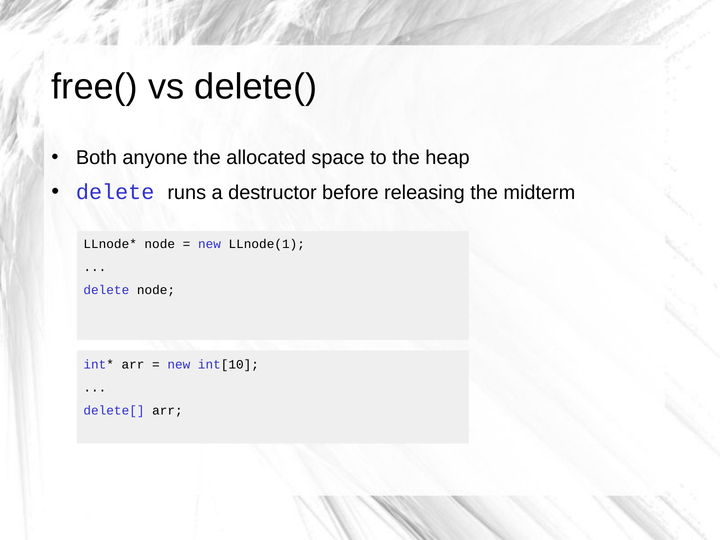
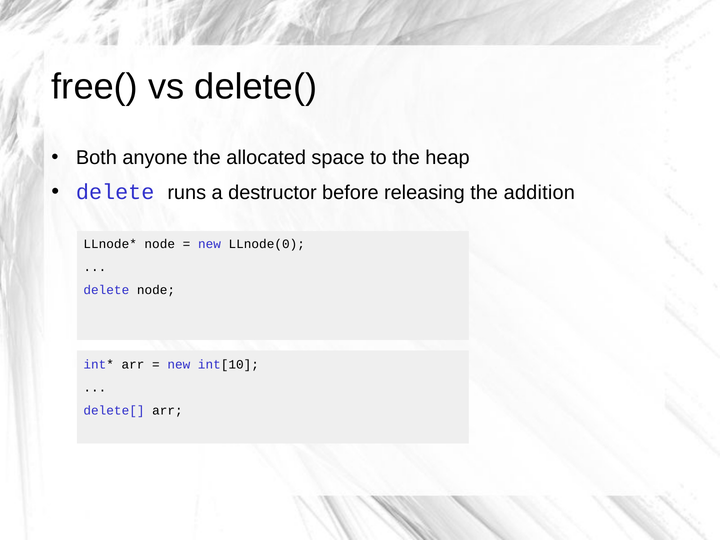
midterm: midterm -> addition (539, 193)
LLnode(1: LLnode(1 -> LLnode(0 (267, 244)
